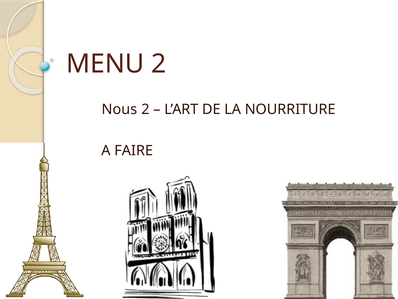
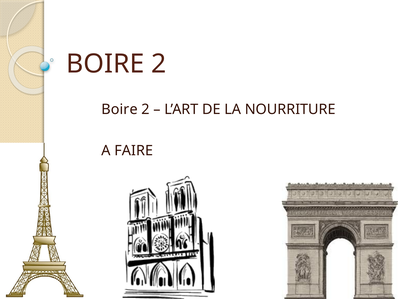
MENU: MENU -> BOIRE (105, 64)
Nous: Nous -> Boire (119, 109)
